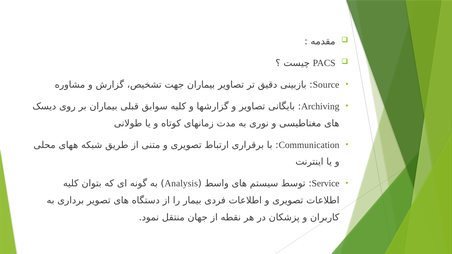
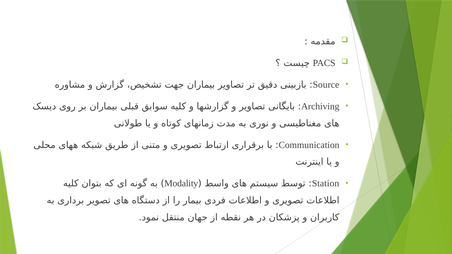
Analysis: Analysis -> Modality (181, 184)
Service: Service -> Station (326, 184)
